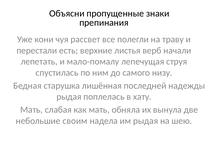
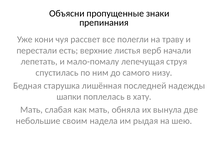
рыдая: рыдая -> шапки (69, 97)
